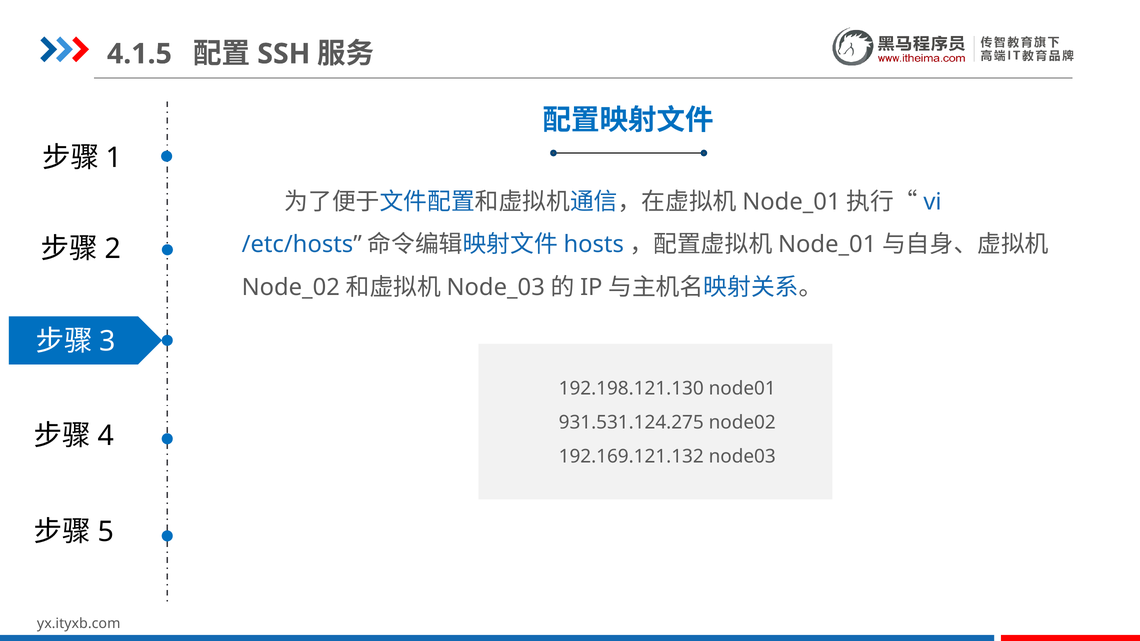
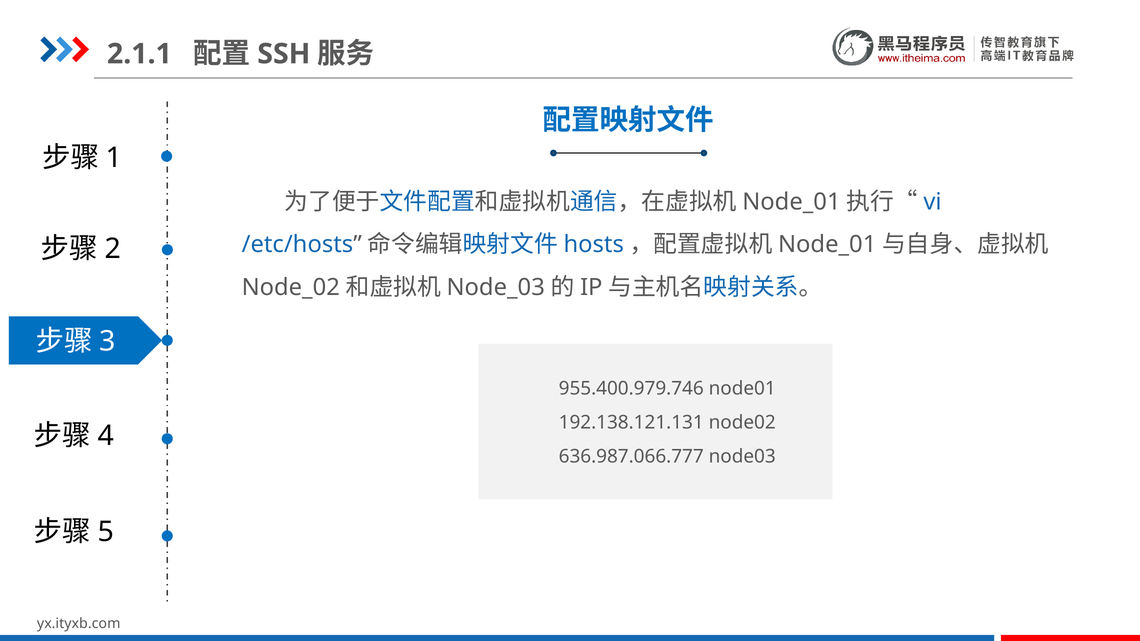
4.1.5: 4.1.5 -> 2.1.1 (139, 54)
192.198.121.130: 192.198.121.130 -> 955.400.979.746 (631, 389)
931.531.124.275: 931.531.124.275 -> 192.138.121.131 (631, 423)
192.169.121.132: 192.169.121.132 -> 636.987.066.777 (631, 457)
